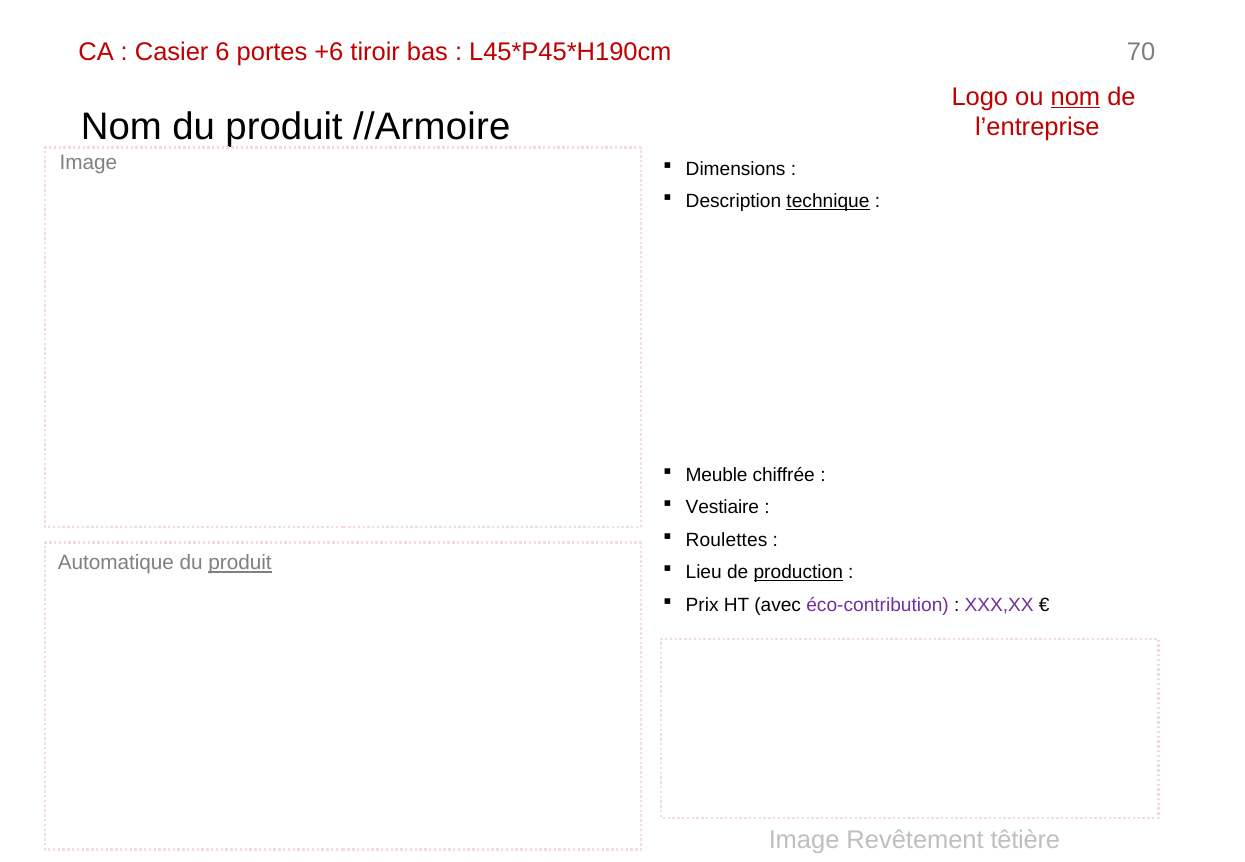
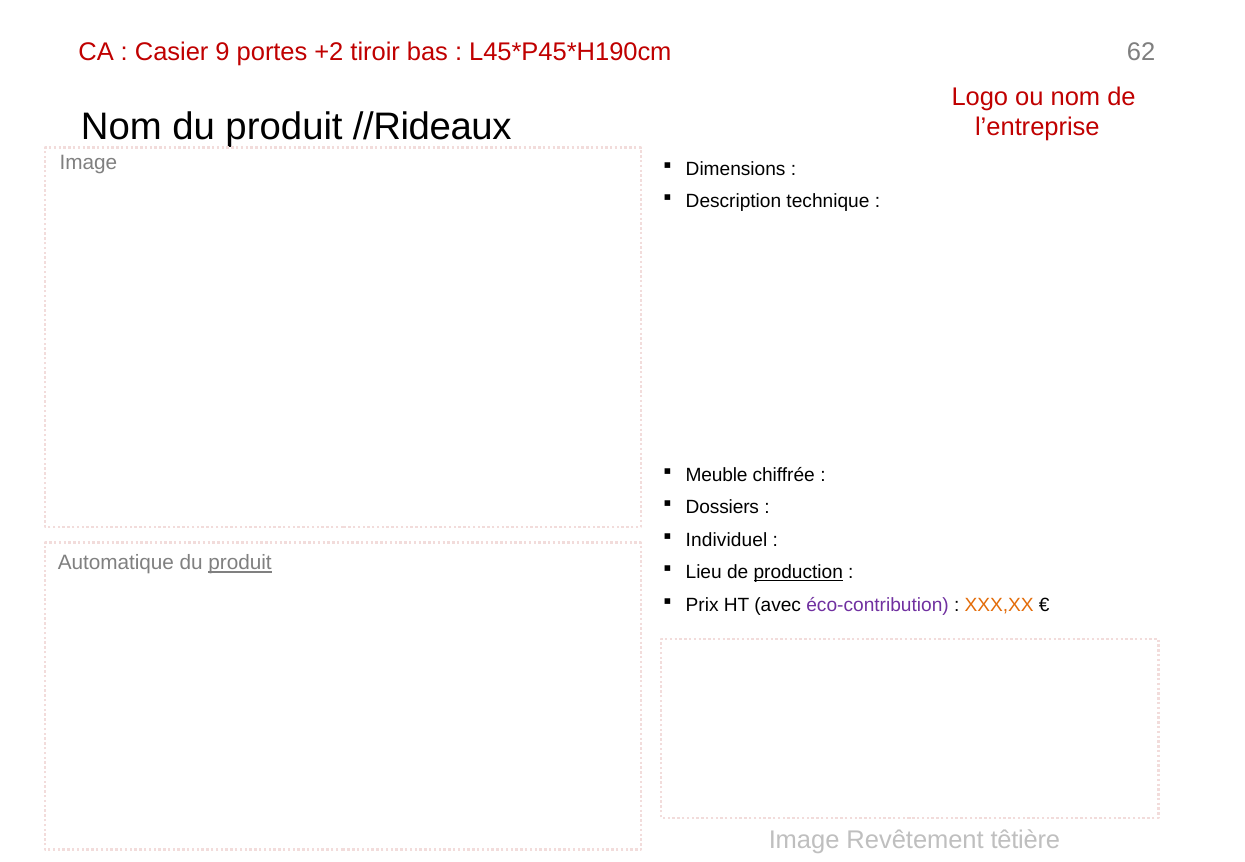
6: 6 -> 9 (223, 53)
+6: +6 -> +2 (329, 53)
70: 70 -> 62 (1141, 53)
nom underline: present -> none (1075, 97)
//Armoire: //Armoire -> //Rideaux (432, 126)
technique underline: present -> none (828, 201)
Vestiaire: Vestiaire -> Dossiers (722, 507)
Roulettes: Roulettes -> Individuel (727, 540)
XXX,XX colour: purple -> orange (999, 605)
